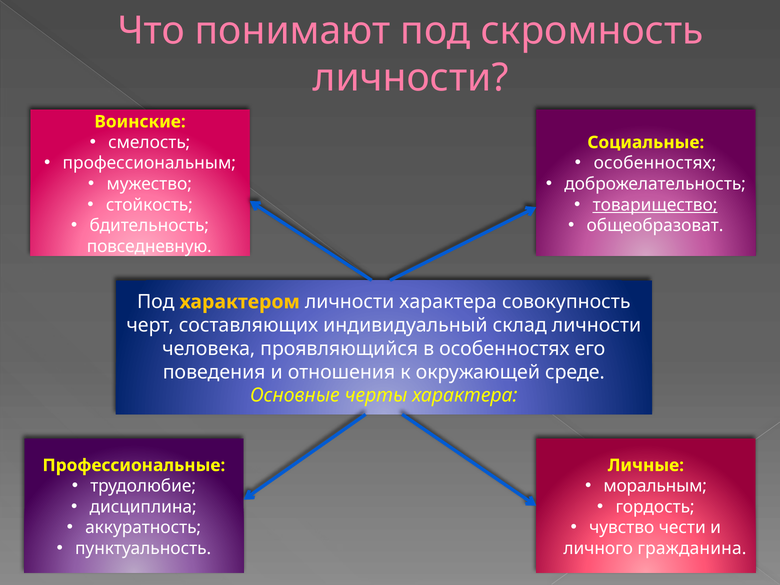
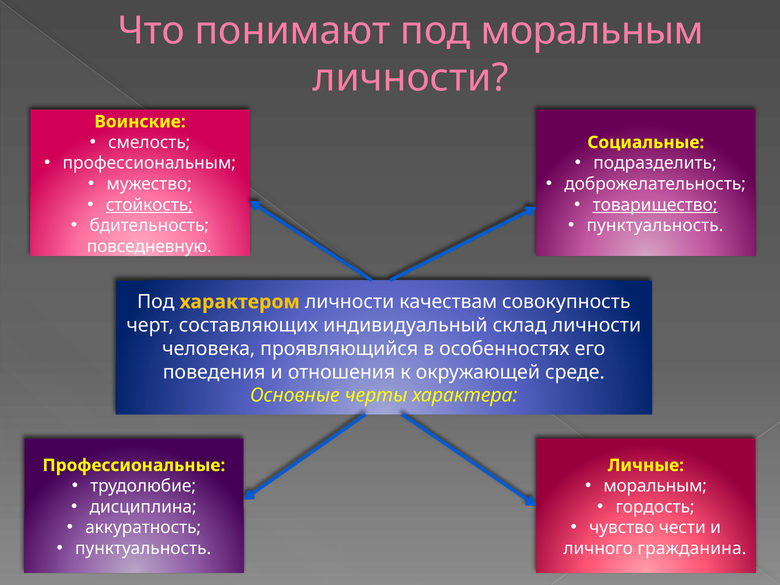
под скромность: скромность -> моральным (592, 31)
особенностях: особенностях -> подразделить (655, 163)
стойкость underline: none -> present (149, 205)
общеобразоват: общеобразоват -> пунктуальность (655, 226)
личности характера: характера -> качествам (448, 302)
